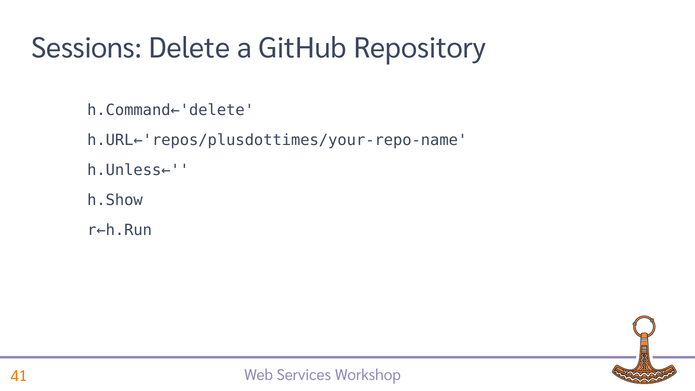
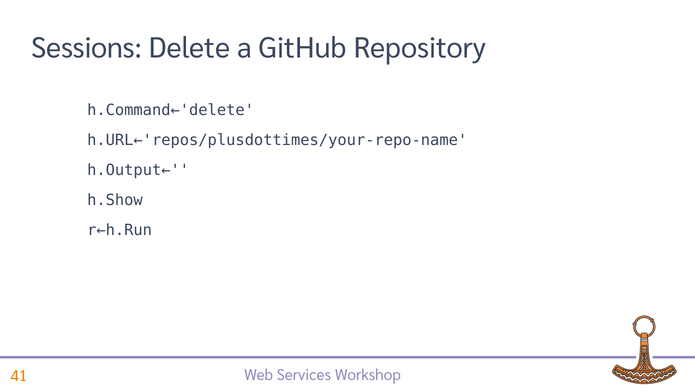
h.Unless←: h.Unless← -> h.Output← (138, 170)
